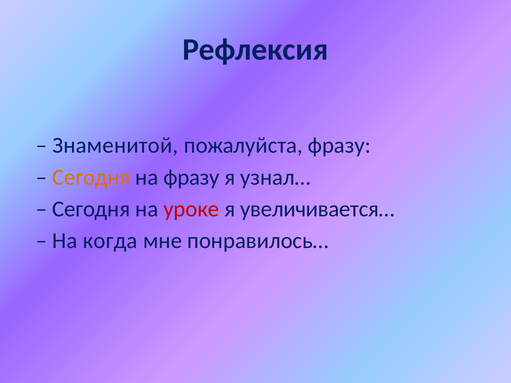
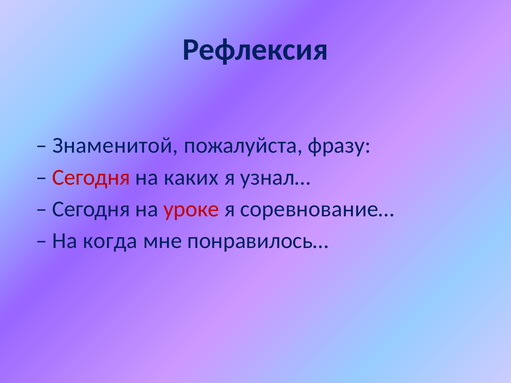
Сегодня colour: orange -> red (91, 177)
на фразу: фразу -> каких (191, 177)
увеличивается…: увеличивается… -> соревнование… (317, 209)
